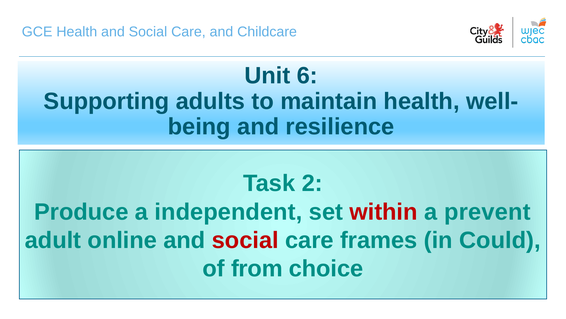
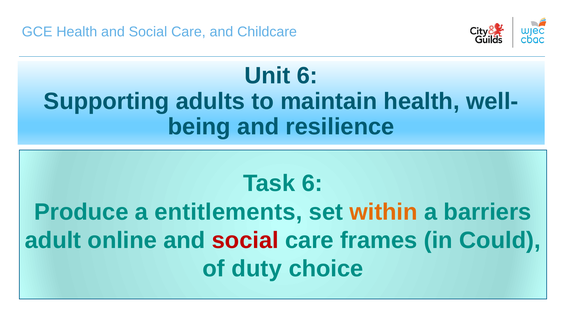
Task 2: 2 -> 6 (312, 183)
independent: independent -> entitlements (228, 211)
within colour: red -> orange (384, 211)
prevent: prevent -> barriers (488, 211)
from: from -> duty (257, 268)
